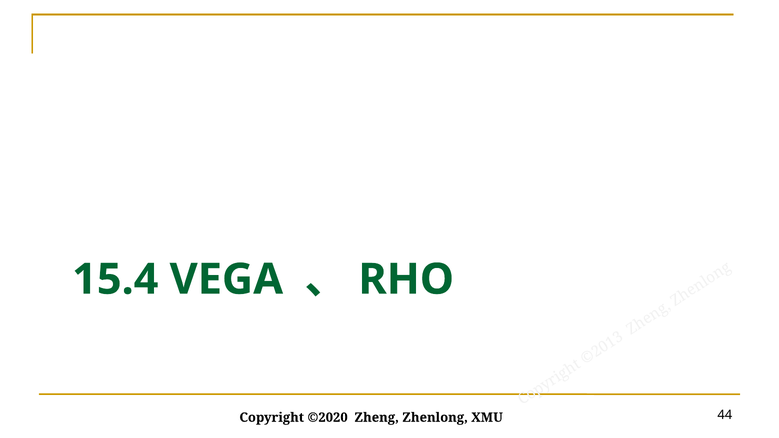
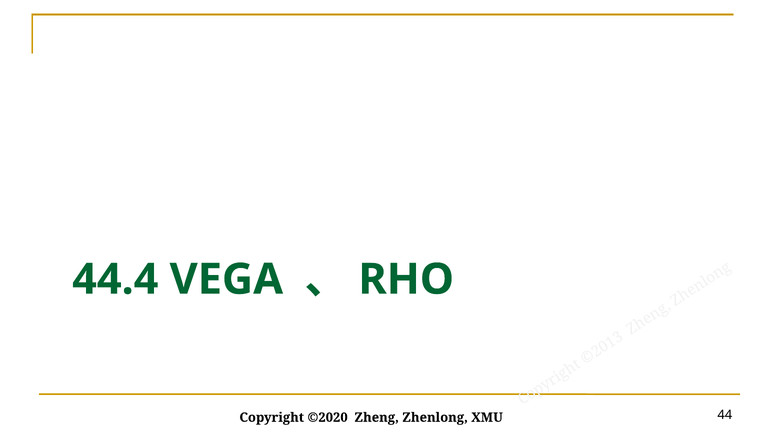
15.4: 15.4 -> 44.4 (115, 280)
